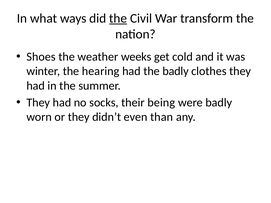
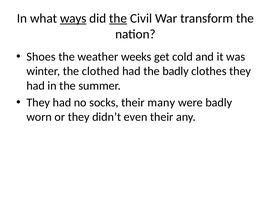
ways underline: none -> present (73, 18)
hearing: hearing -> clothed (101, 71)
being: being -> many (161, 103)
even than: than -> their (162, 117)
